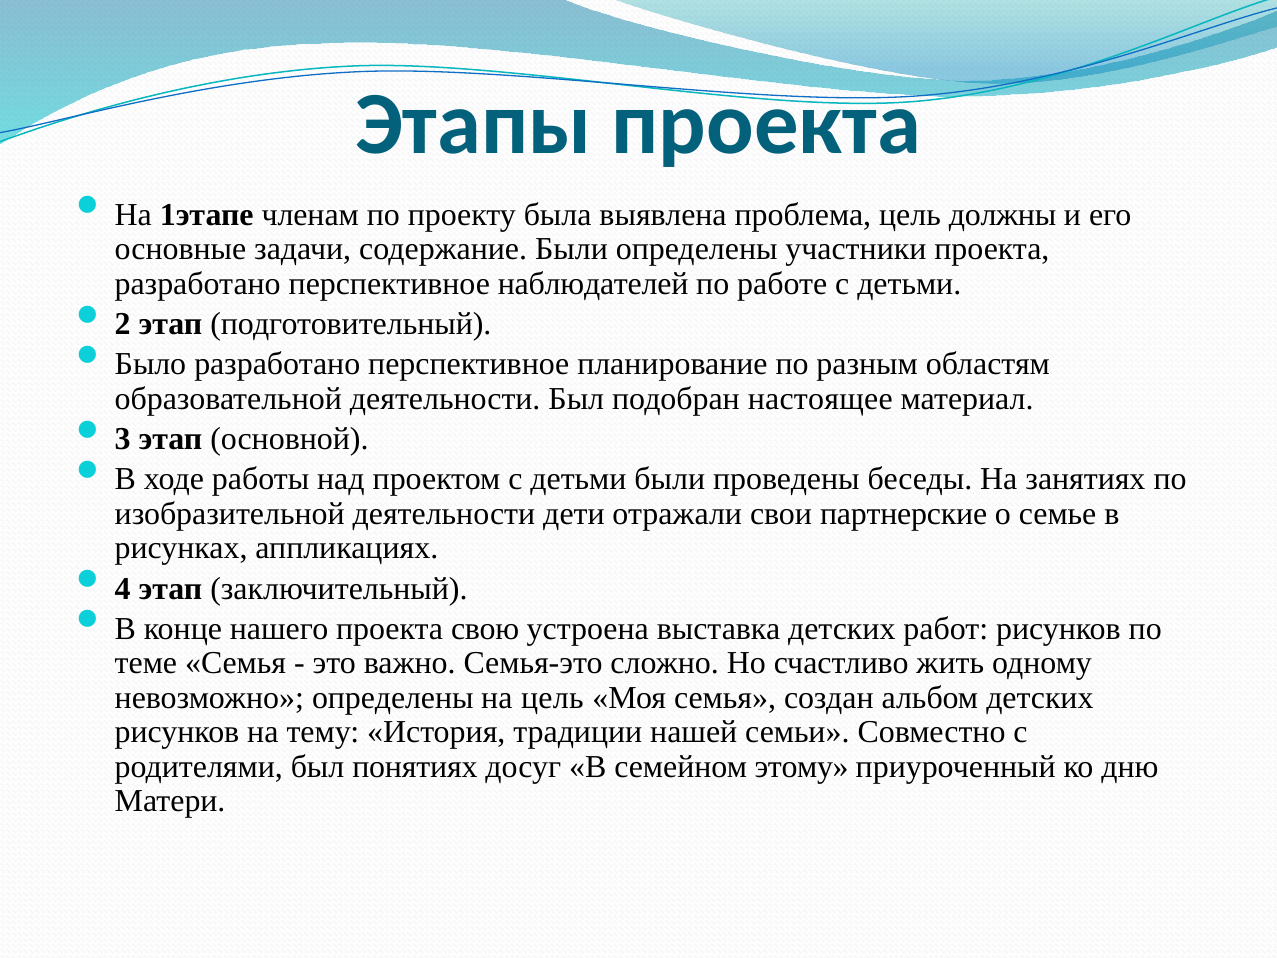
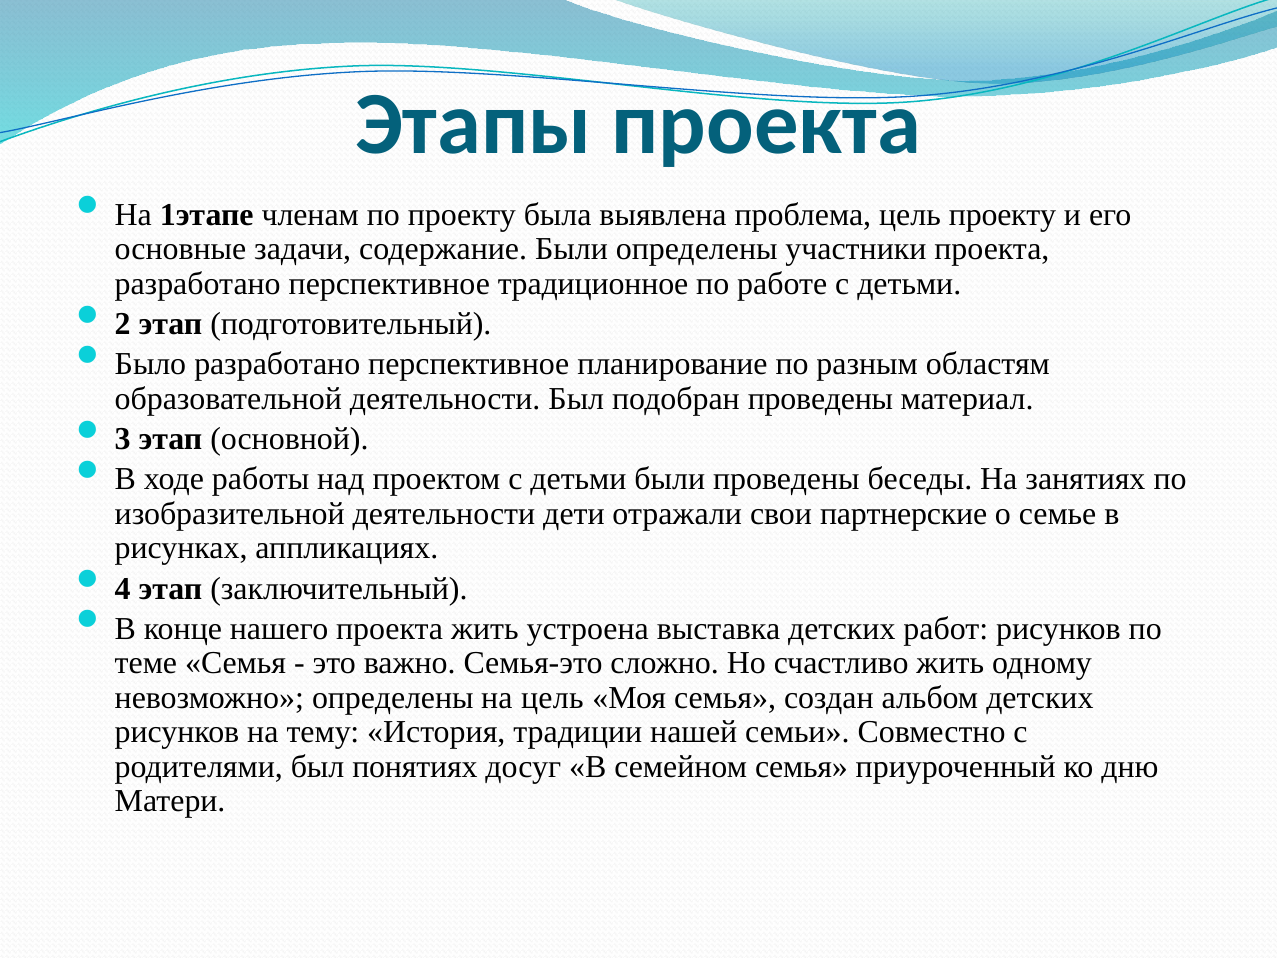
цель должны: должны -> проекту (1003, 215)
наблюдателей: наблюдателей -> традиционное (593, 284)
подобран настоящее: настоящее -> проведены (820, 399)
проекта свою: свою -> жить (485, 629)
семейном этому: этому -> семья (801, 767)
